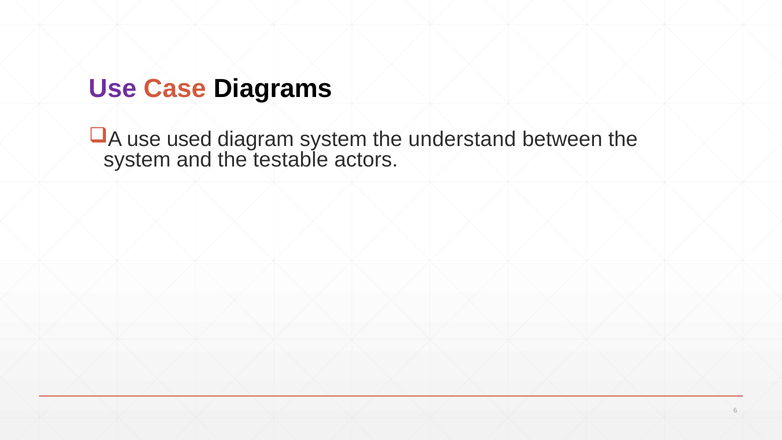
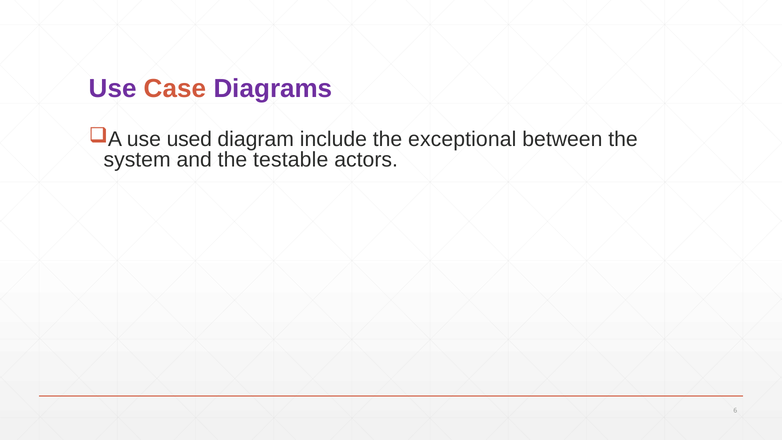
Diagrams colour: black -> purple (273, 88)
diagram system: system -> include (333, 139)
understand: understand -> exceptional (462, 139)
